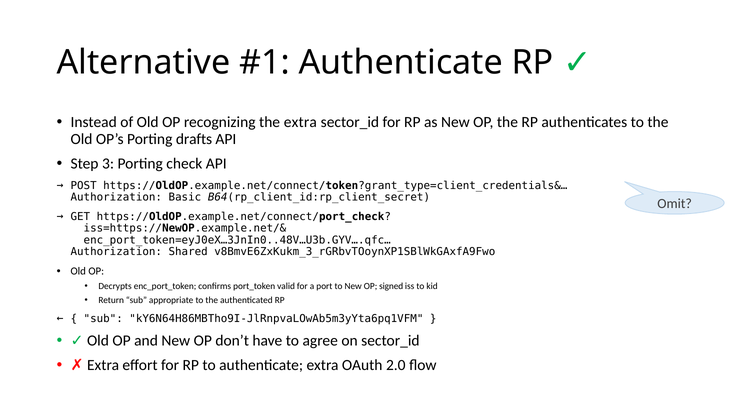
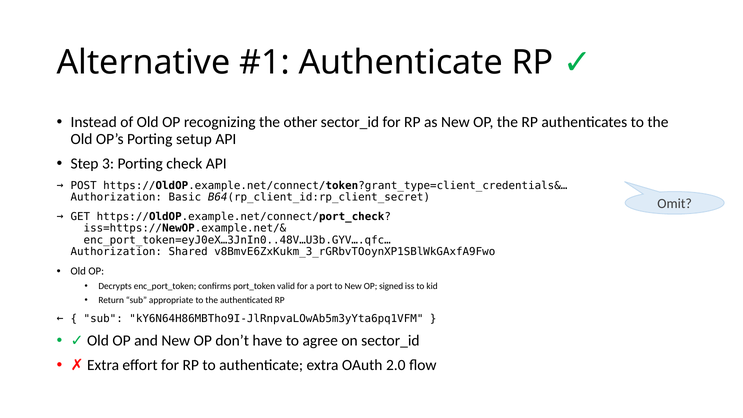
the extra: extra -> other (300, 122)
drafts: drafts -> setup (194, 139)
